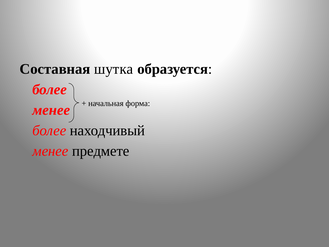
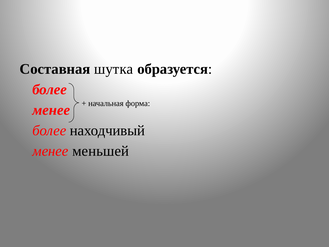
предмете: предмете -> меньшей (101, 151)
